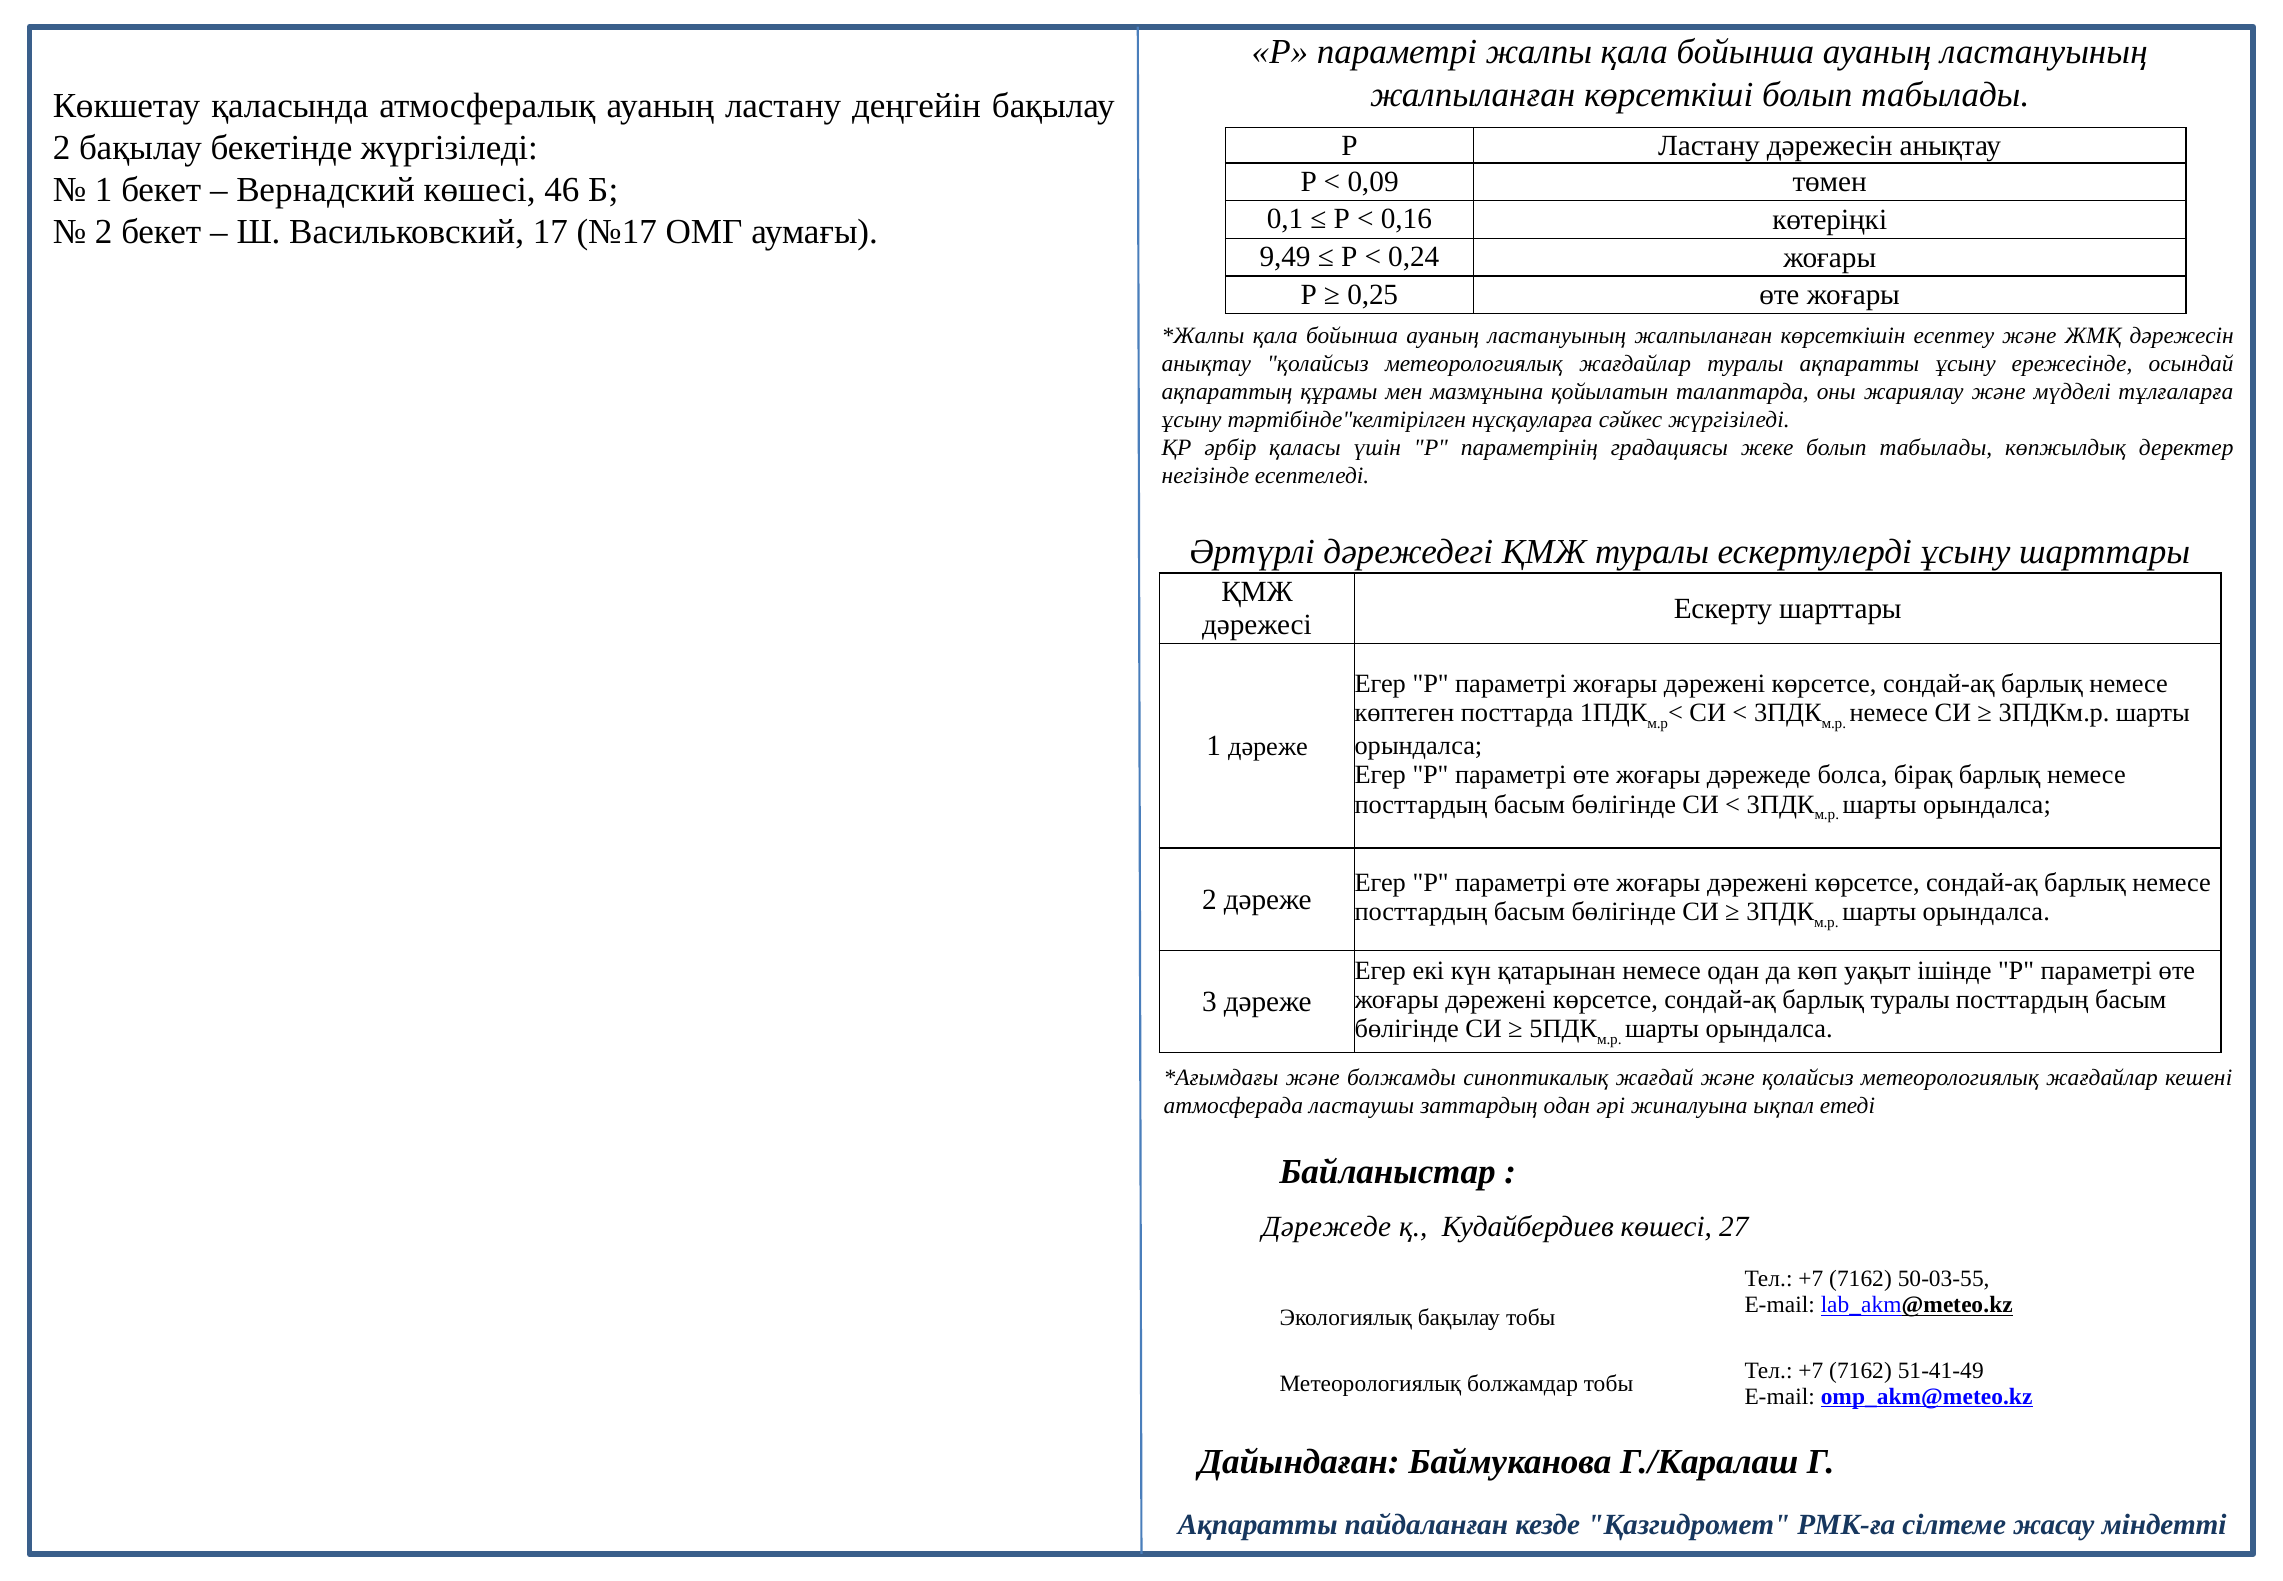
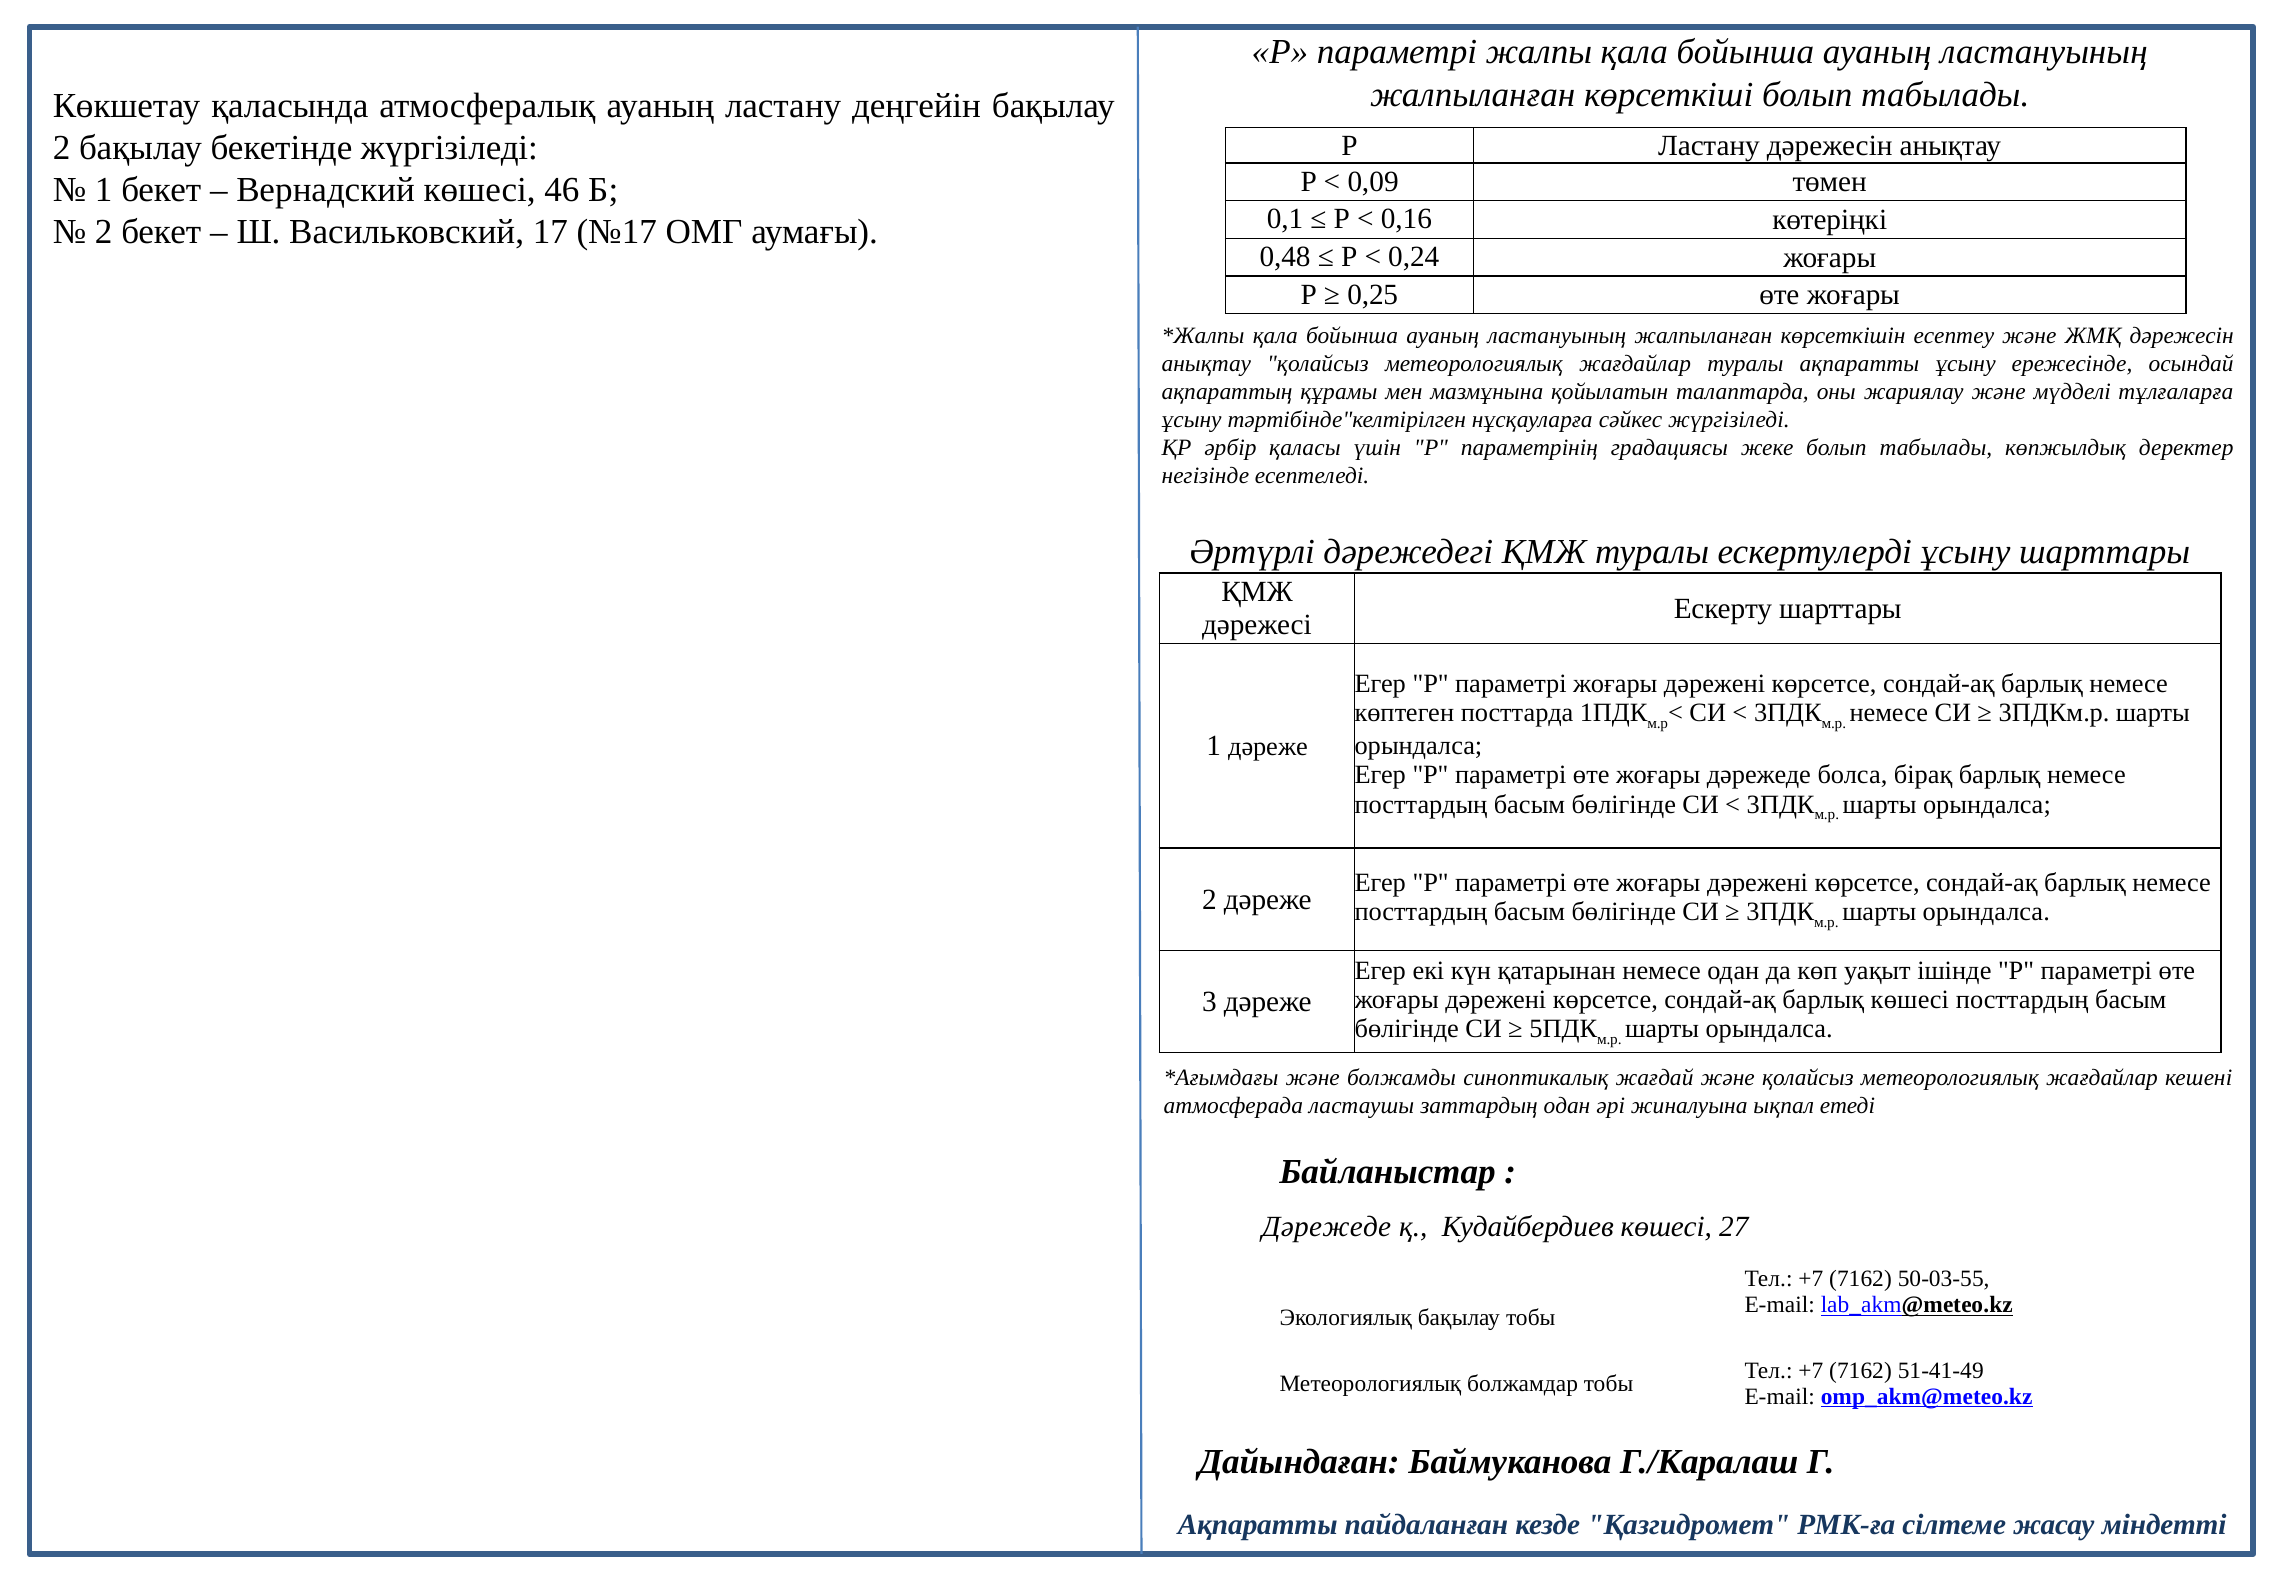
9,49: 9,49 -> 0,48 (1285, 257)
барлық туралы: туралы -> көшесі (1910, 999)
